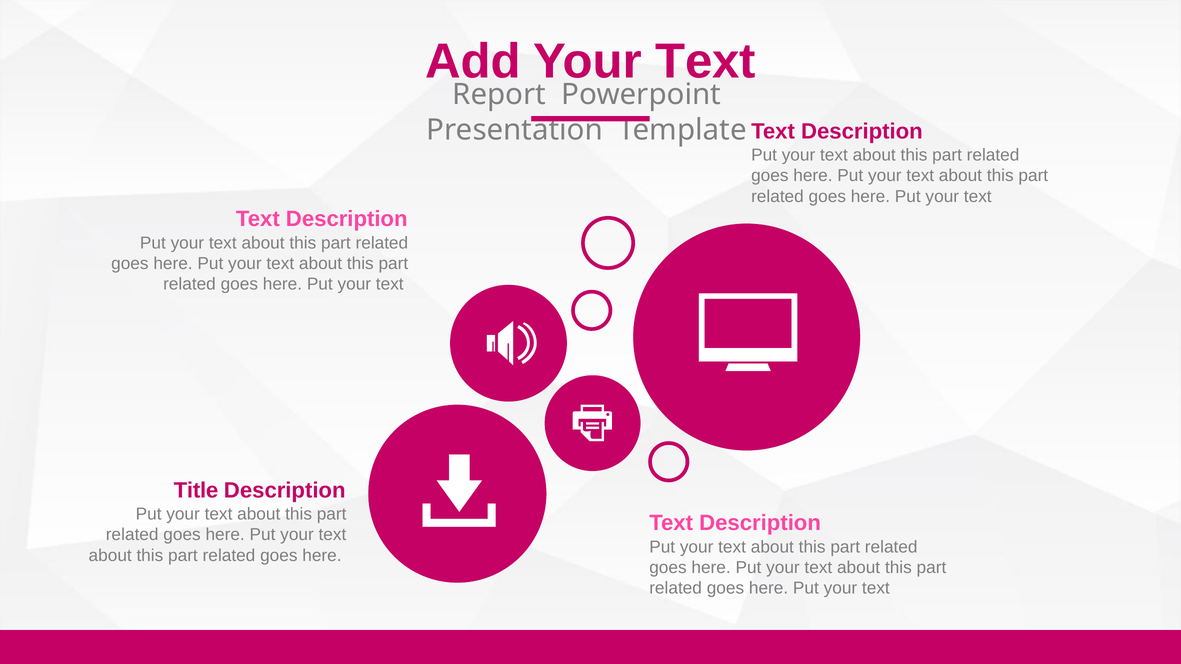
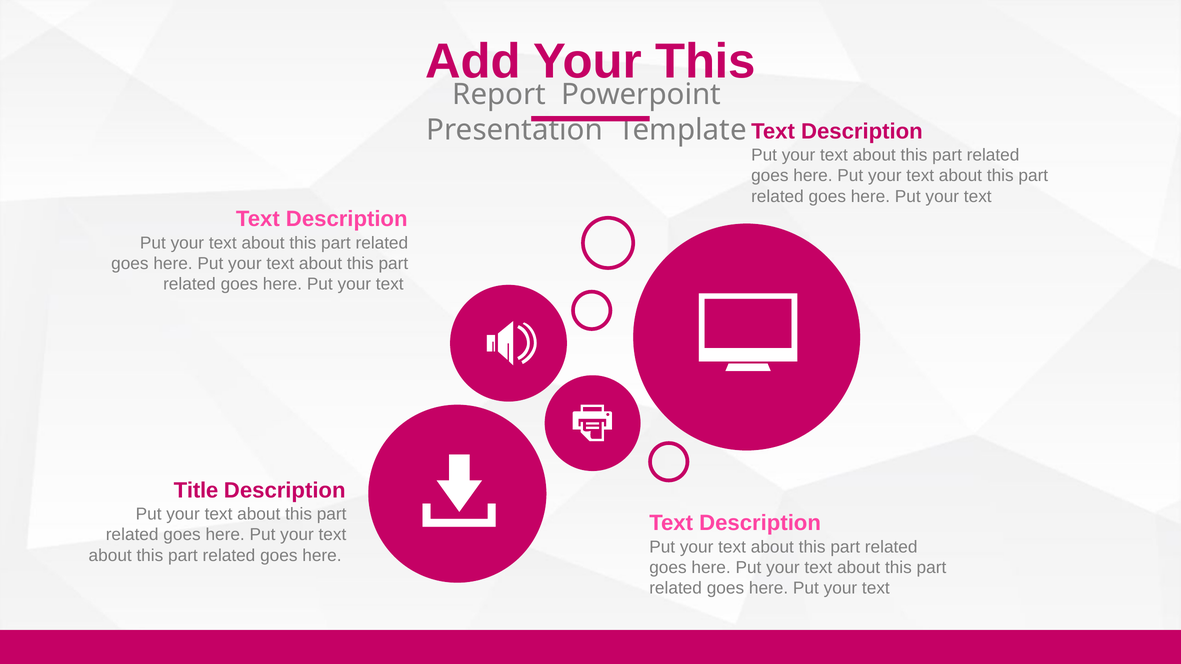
Add Your Text: Text -> This (706, 62)
